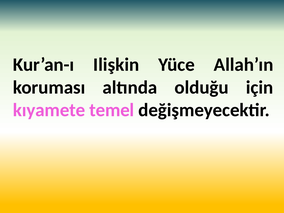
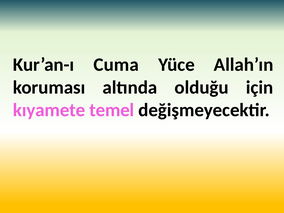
Ilişkin: Ilişkin -> Cuma (116, 65)
